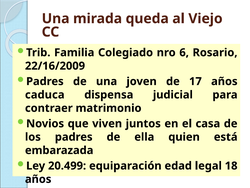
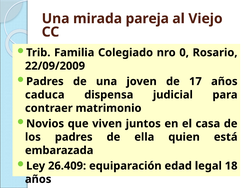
queda: queda -> pareja (147, 19)
6: 6 -> 0 (184, 52)
22/16/2009: 22/16/2009 -> 22/09/2009 (55, 66)
20.499: 20.499 -> 26.409 (67, 165)
